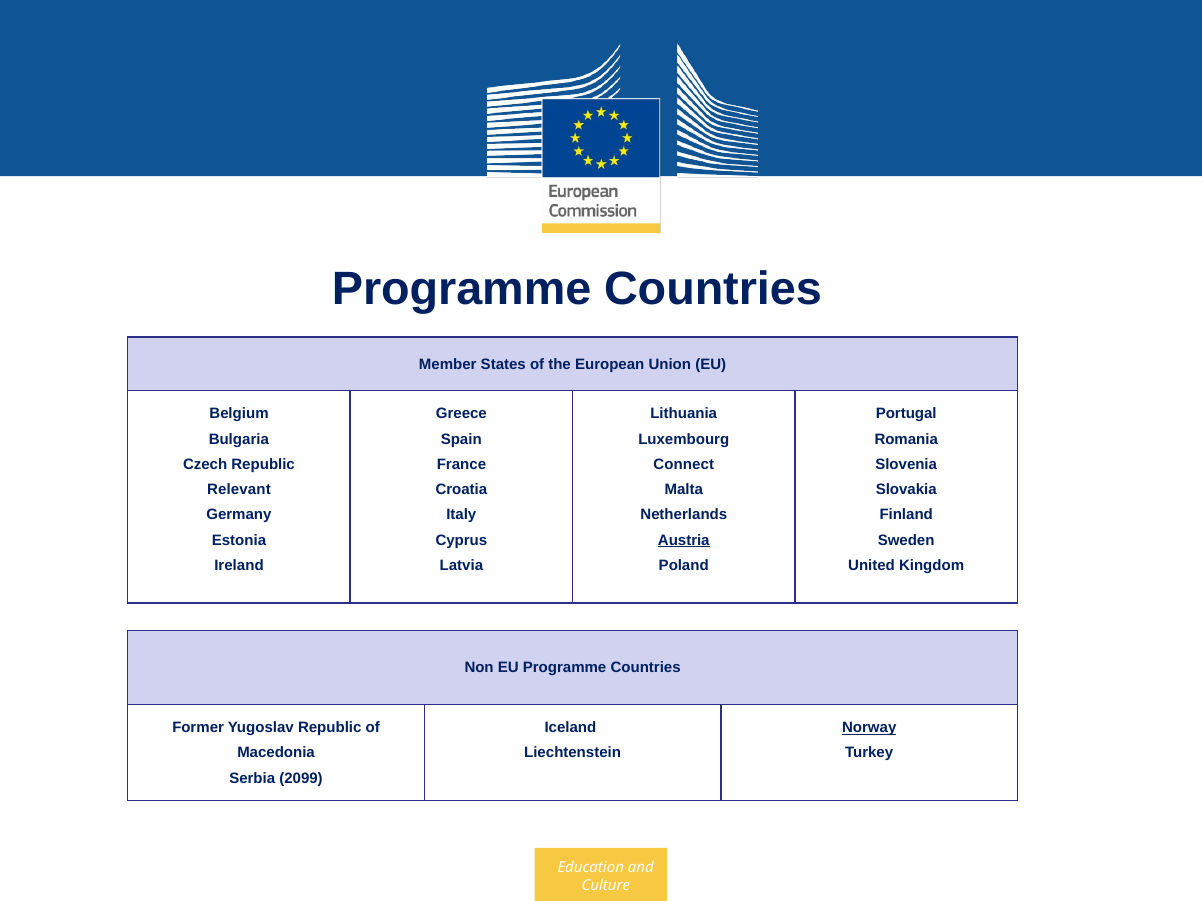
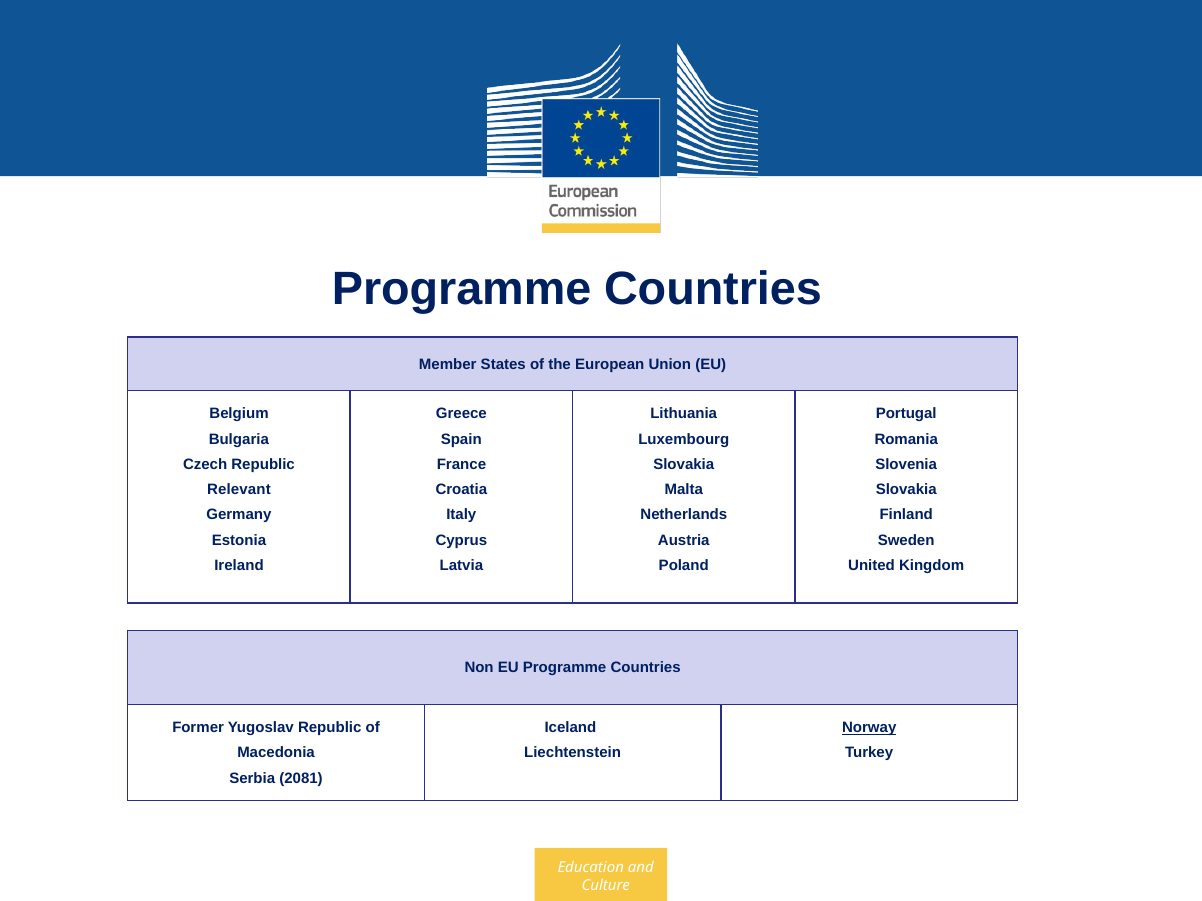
Connect: Connect -> Slovakia (684, 465)
Austria underline: present -> none (684, 540)
2099: 2099 -> 2081 (301, 779)
